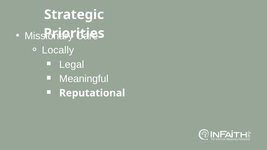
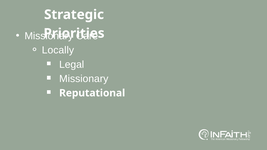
Meaningful: Meaningful -> Missionary (84, 79)
